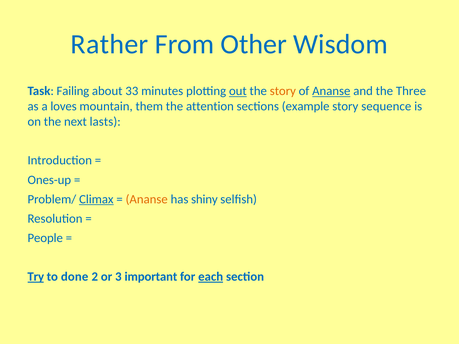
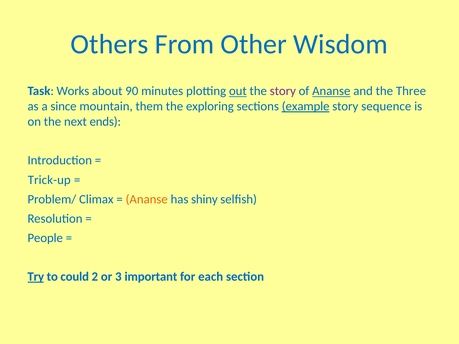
Rather: Rather -> Others (110, 44)
Failing: Failing -> Works (73, 91)
33: 33 -> 90 (132, 91)
story colour: orange -> purple (283, 91)
loves: loves -> since (64, 106)
attention: attention -> exploring (210, 106)
example underline: none -> present (306, 106)
lasts: lasts -> ends (105, 122)
Ones-up: Ones-up -> Trick-up (49, 180)
Climax underline: present -> none (96, 199)
done: done -> could (75, 277)
each underline: present -> none (211, 277)
